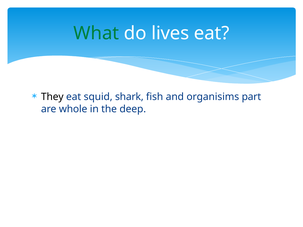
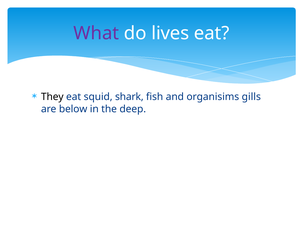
What colour: green -> purple (96, 33)
part: part -> gills (251, 97)
whole: whole -> below (73, 109)
